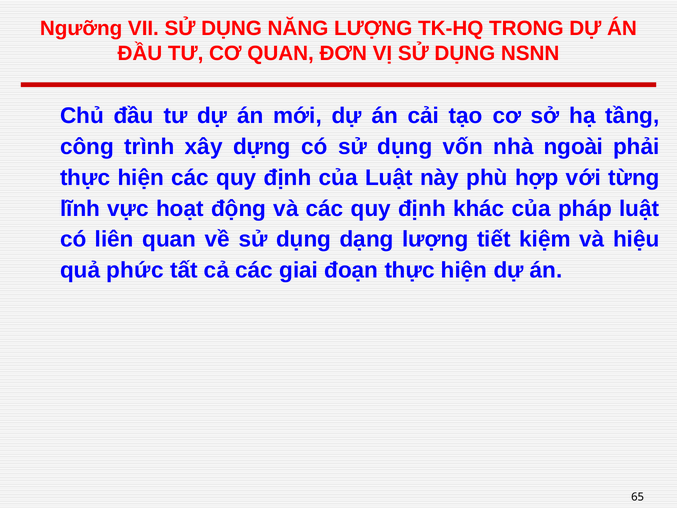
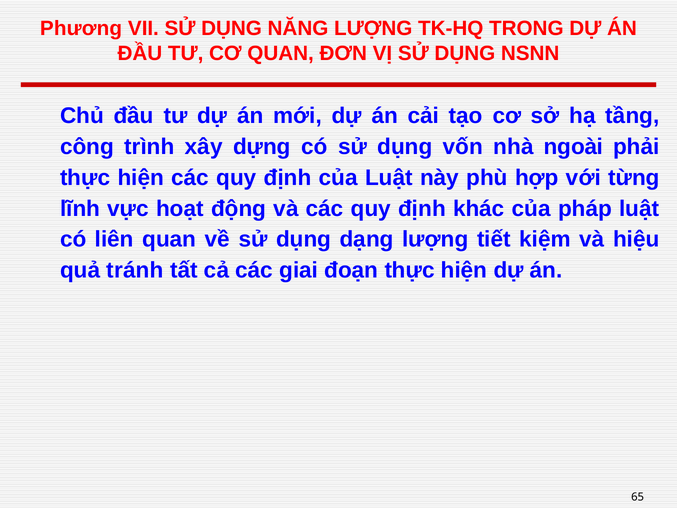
Ngưỡng: Ngưỡng -> Phương (81, 29)
phức: phức -> tránh (135, 270)
